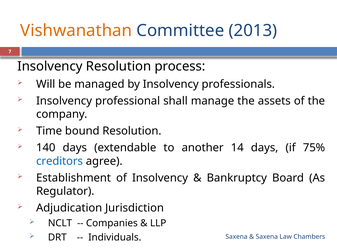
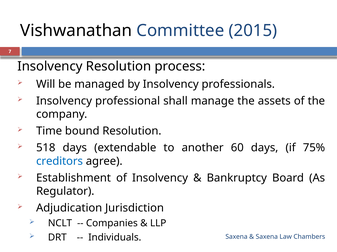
Vishwanathan colour: orange -> black (76, 31)
2013: 2013 -> 2015 (253, 31)
140: 140 -> 518 (46, 148)
14: 14 -> 60 (237, 148)
